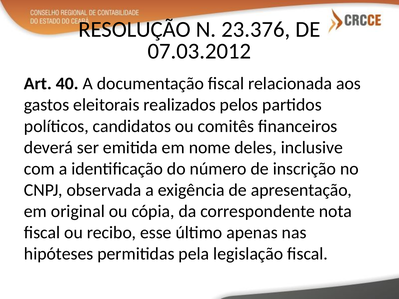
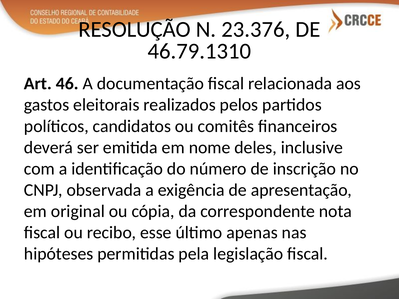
07.03.2012: 07.03.2012 -> 46.79.1310 (199, 51)
40: 40 -> 46 (67, 84)
